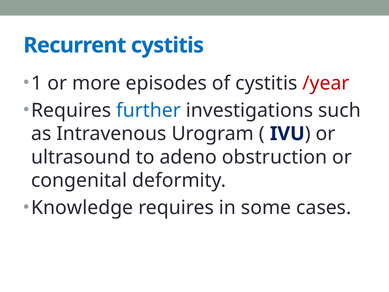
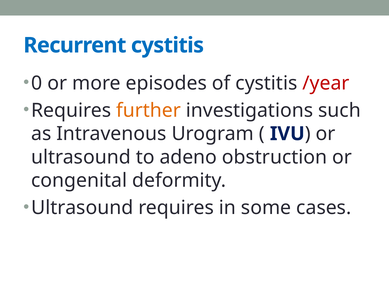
1: 1 -> 0 (37, 83)
further colour: blue -> orange (148, 110)
Knowledge: Knowledge -> Ultrasound (82, 208)
